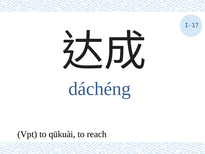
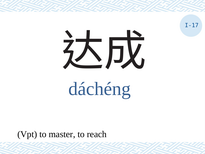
qūkuài: qūkuài -> master (62, 134)
